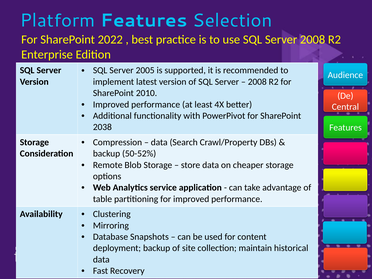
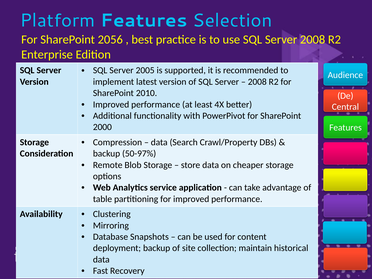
2022: 2022 -> 2056 (110, 40)
2038: 2038 -> 2000 (102, 127)
50-52%: 50-52% -> 50-97% (139, 154)
